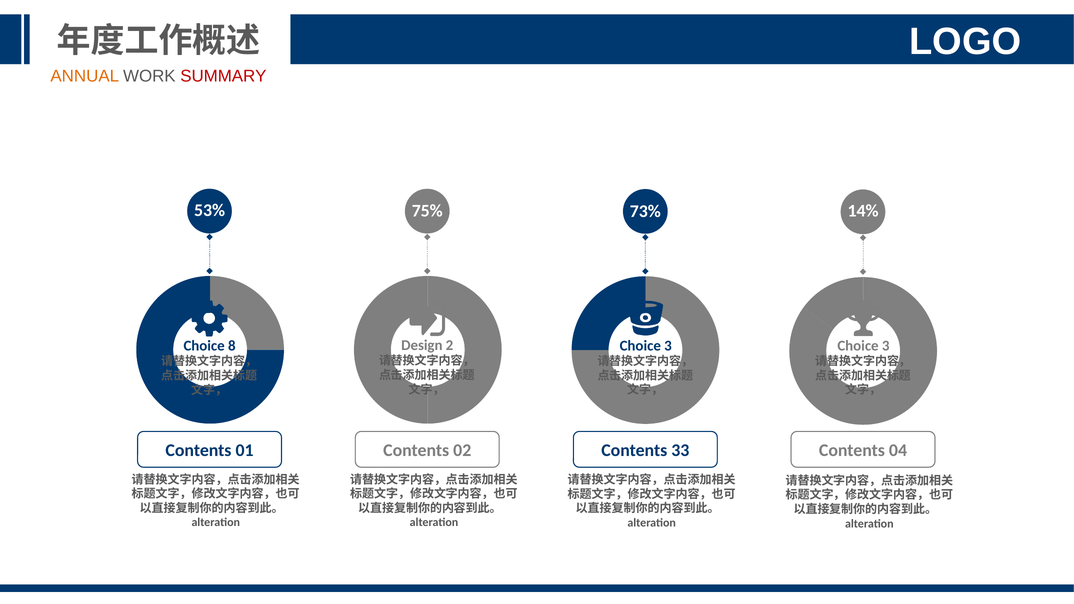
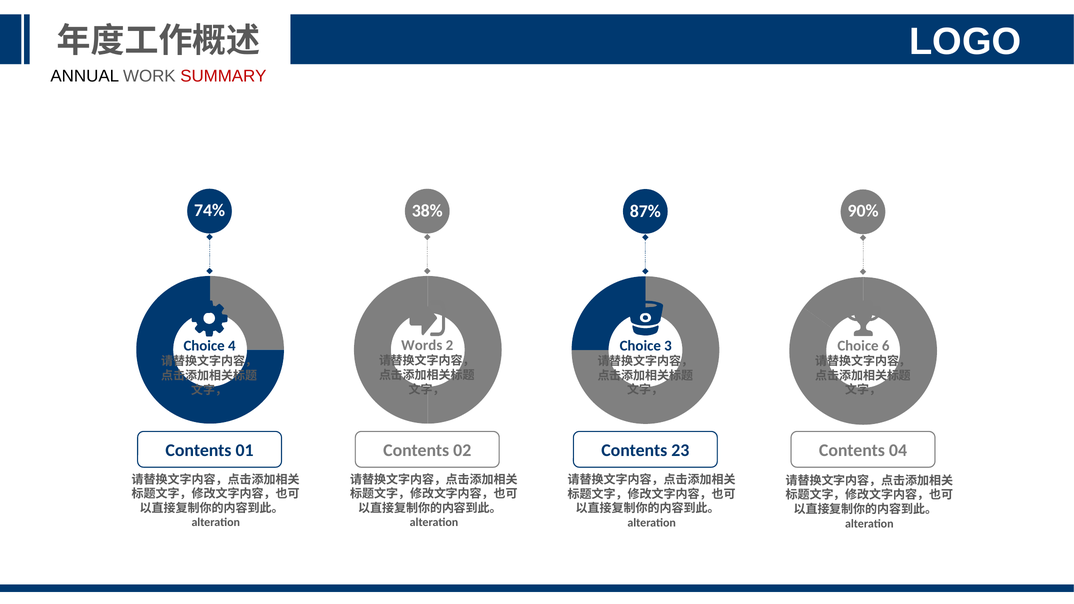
ANNUAL colour: orange -> black (85, 76)
53%: 53% -> 74% (210, 210)
75%: 75% -> 38% (427, 211)
14%: 14% -> 90% (863, 211)
73%: 73% -> 87% (645, 211)
Design: Design -> Words (422, 345)
3: 3 -> 6 (886, 346)
8: 8 -> 4 (232, 346)
33: 33 -> 23 (680, 451)
